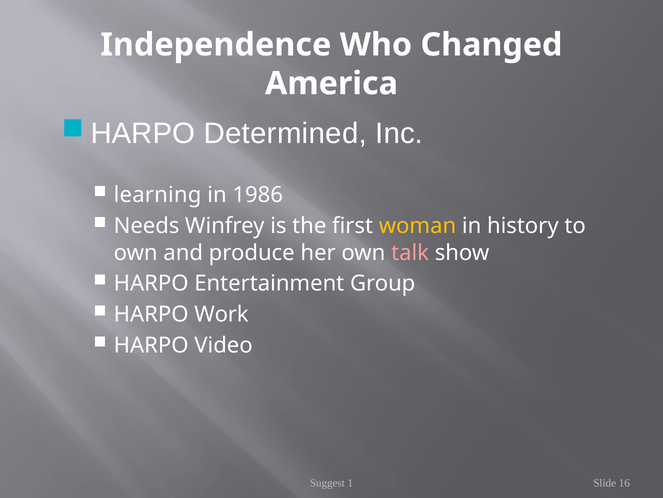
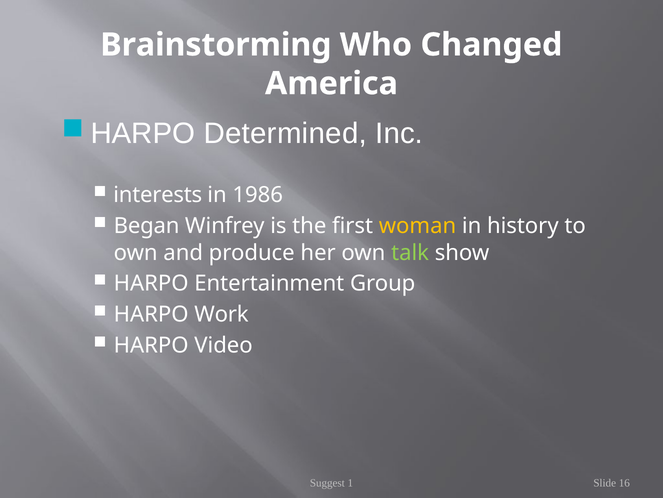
Independence: Independence -> Brainstorming (216, 45)
learning: learning -> interests (158, 195)
Needs: Needs -> Began (147, 226)
talk colour: pink -> light green (410, 252)
